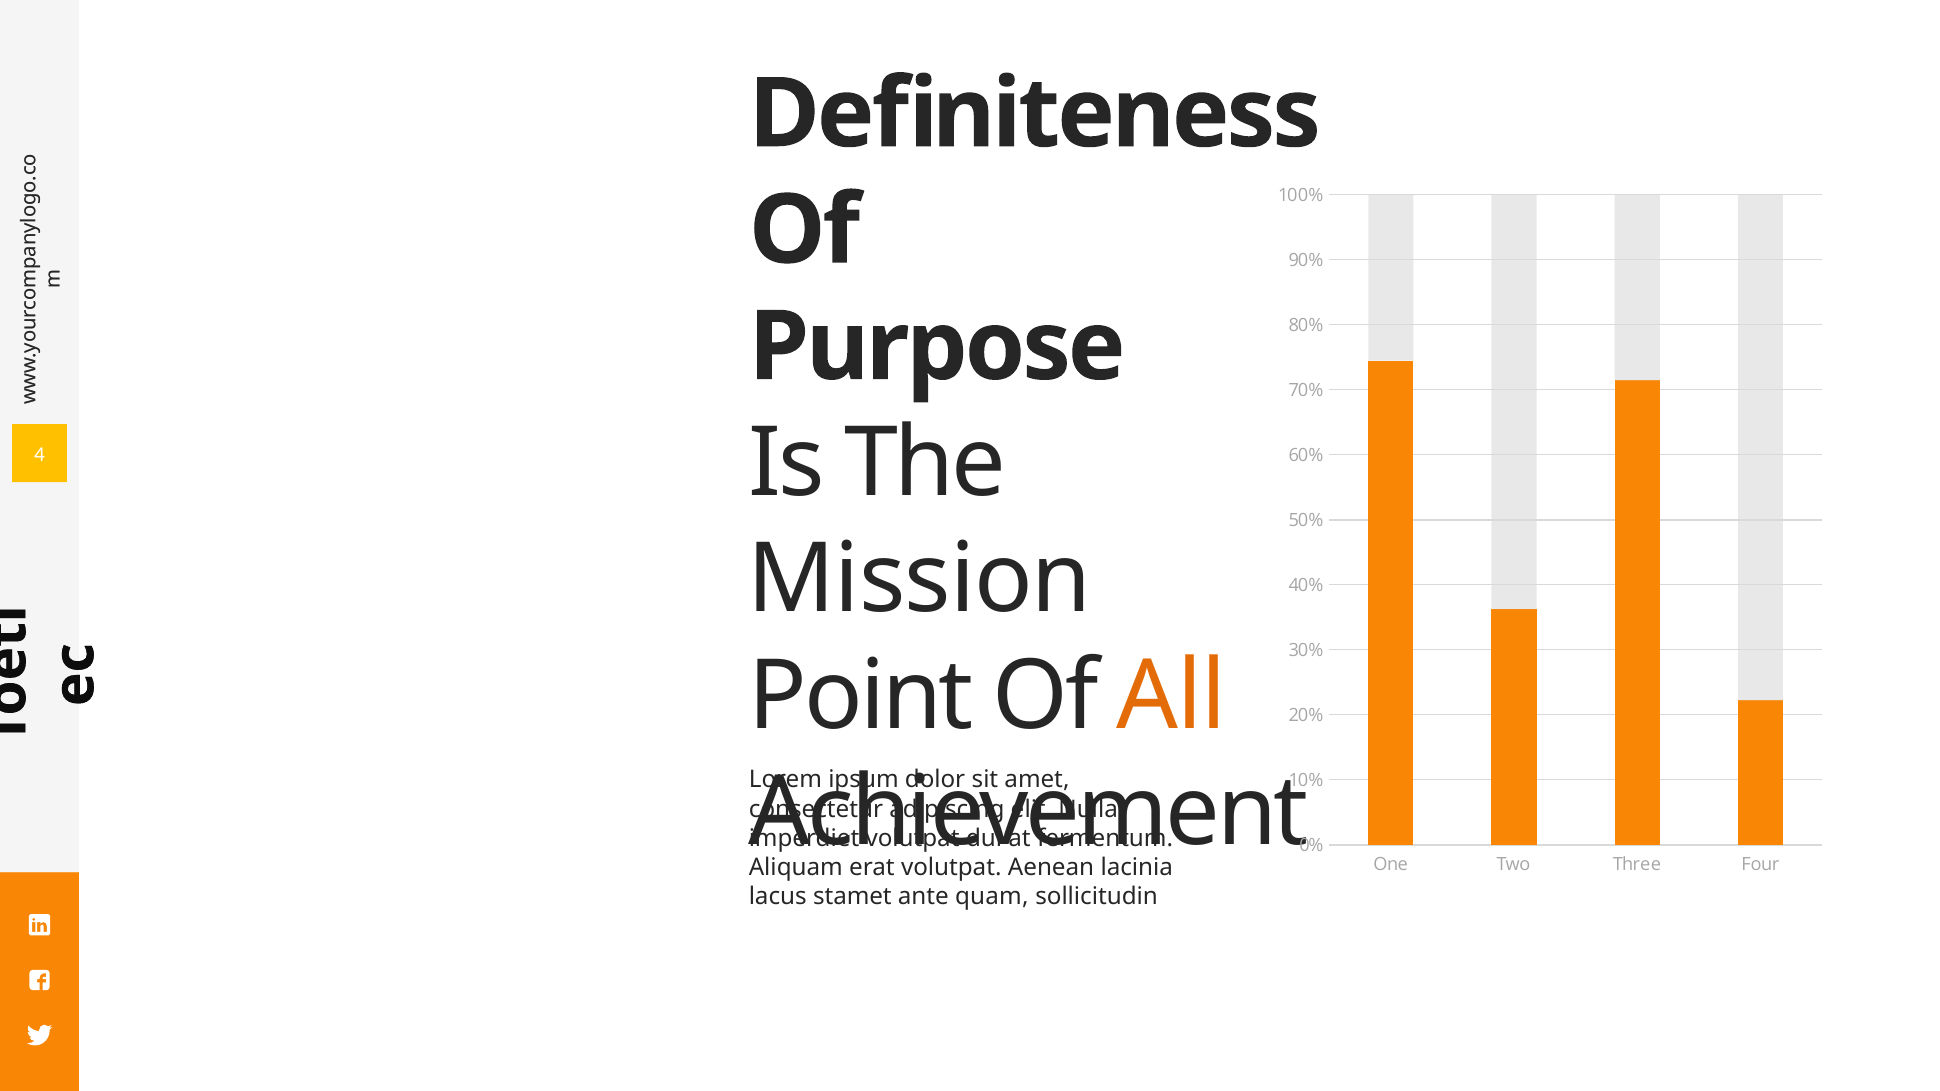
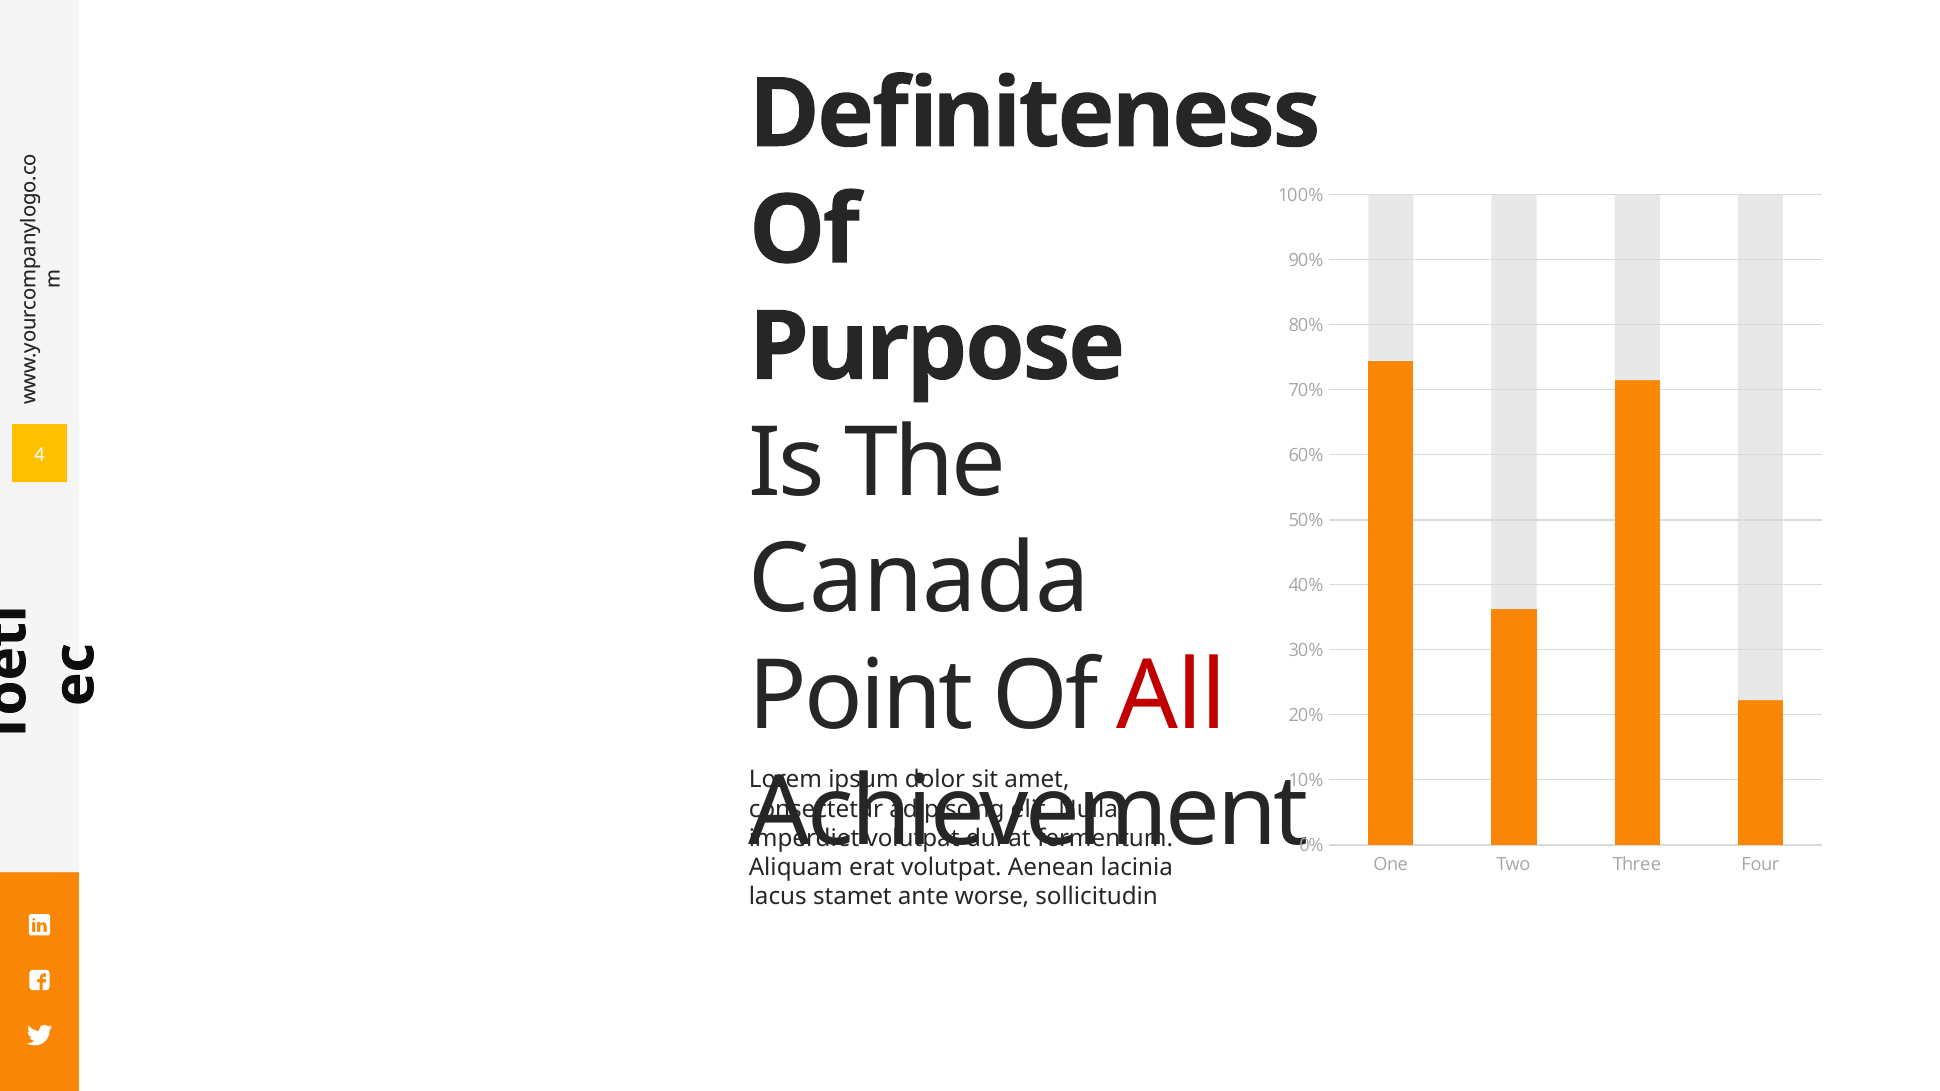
Mission: Mission -> Canada (920, 580)
All colour: orange -> red (1172, 696)
quam: quam -> worse (992, 897)
